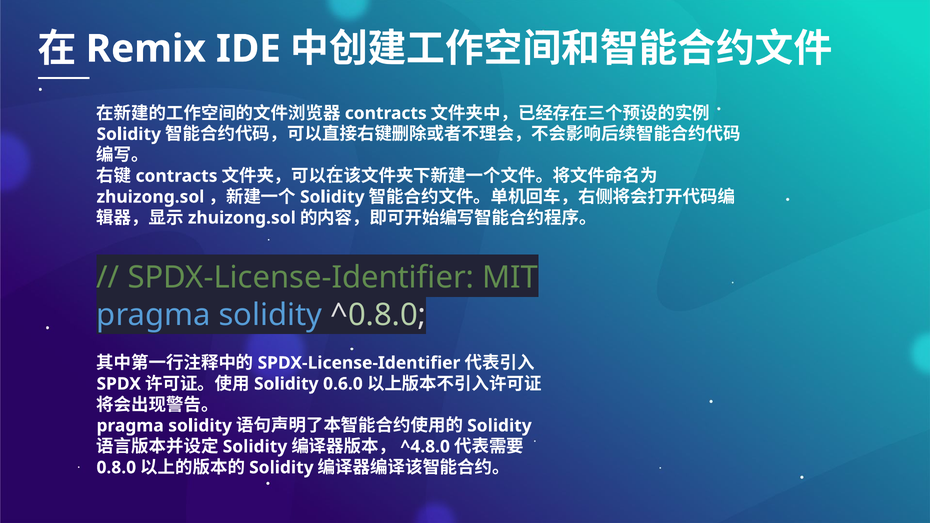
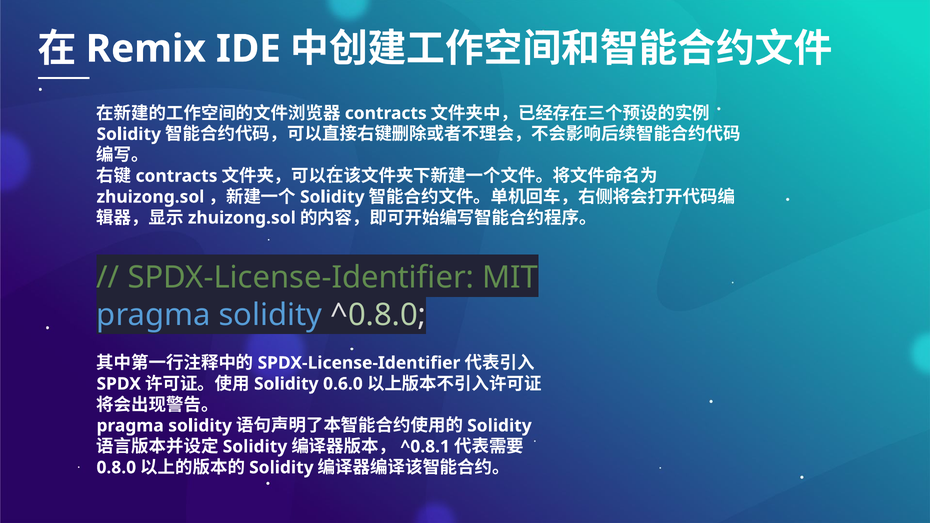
^4.8.0: ^4.8.0 -> ^0.8.1 (425, 447)
